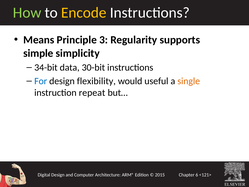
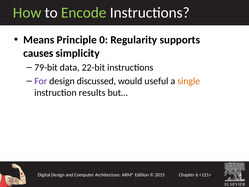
Encode colour: yellow -> light green (84, 13)
3: 3 -> 0 (104, 40)
simple: simple -> causes (38, 53)
34-bit: 34-bit -> 79-bit (46, 67)
30-bit: 30-bit -> 22-bit (93, 67)
For colour: blue -> purple (41, 81)
flexibility: flexibility -> discussed (96, 81)
repeat: repeat -> results (92, 93)
